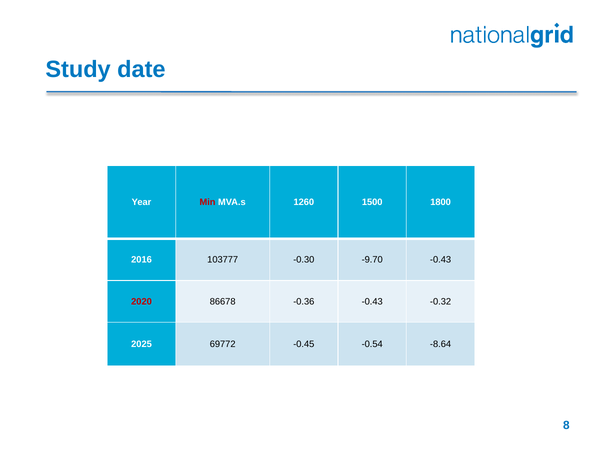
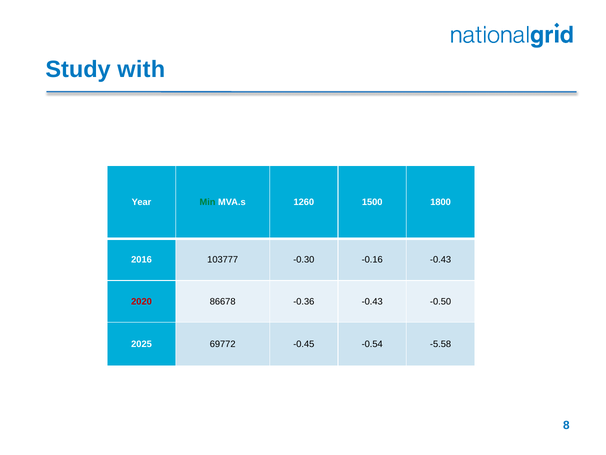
date: date -> with (141, 69)
Min colour: red -> green (208, 202)
-9.70: -9.70 -> -0.16 (372, 260)
-0.32: -0.32 -> -0.50 (441, 301)
-8.64: -8.64 -> -5.58 (441, 344)
